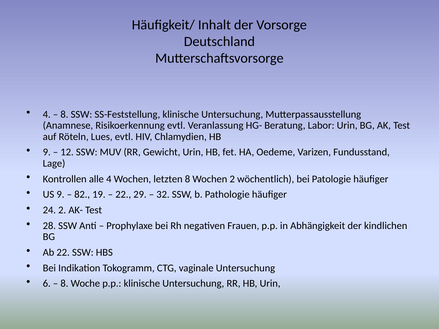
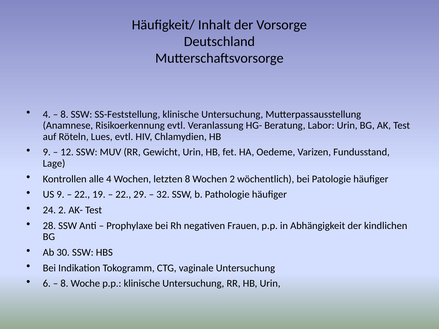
82: 82 -> 22 (82, 195)
Ab 22: 22 -> 30 (63, 253)
